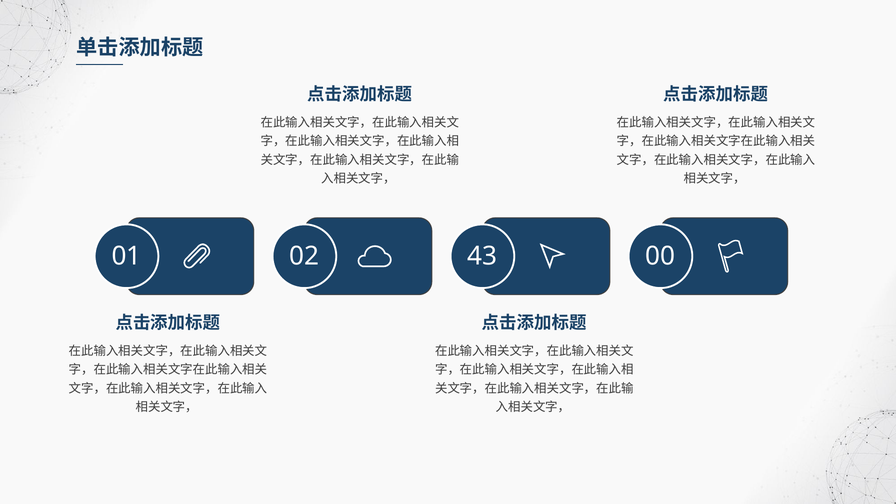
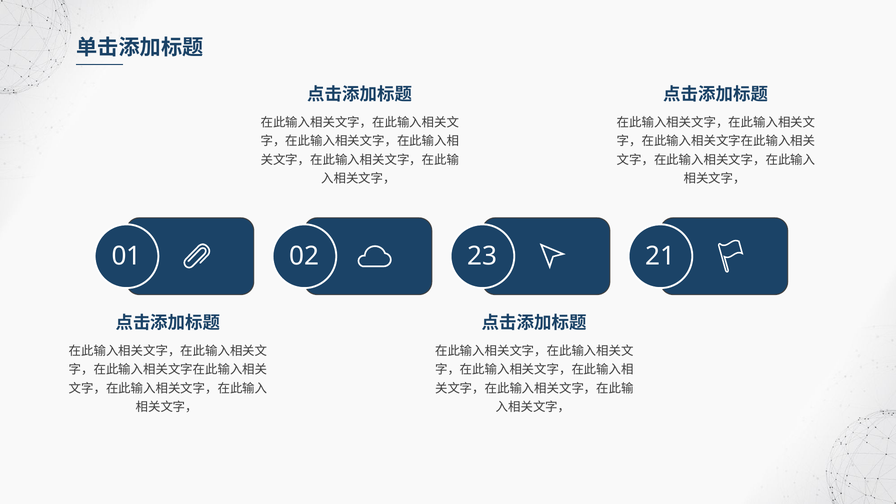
43: 43 -> 23 (482, 256)
00: 00 -> 21 (660, 256)
